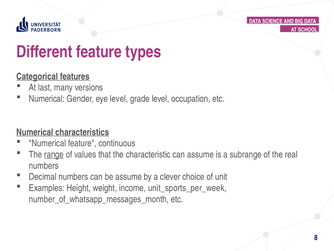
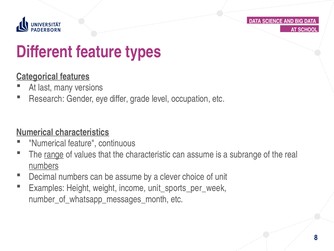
Numerical: Numerical -> Research (47, 99)
eye level: level -> differ (119, 99)
numbers underline: none -> present (44, 165)
